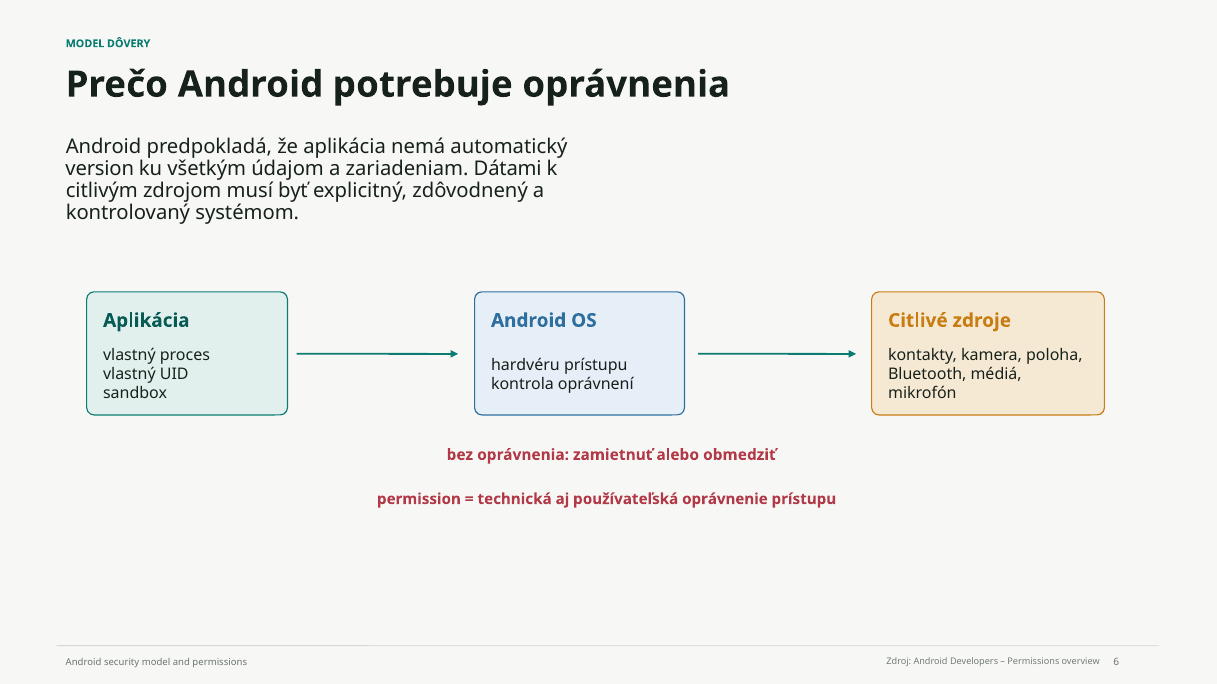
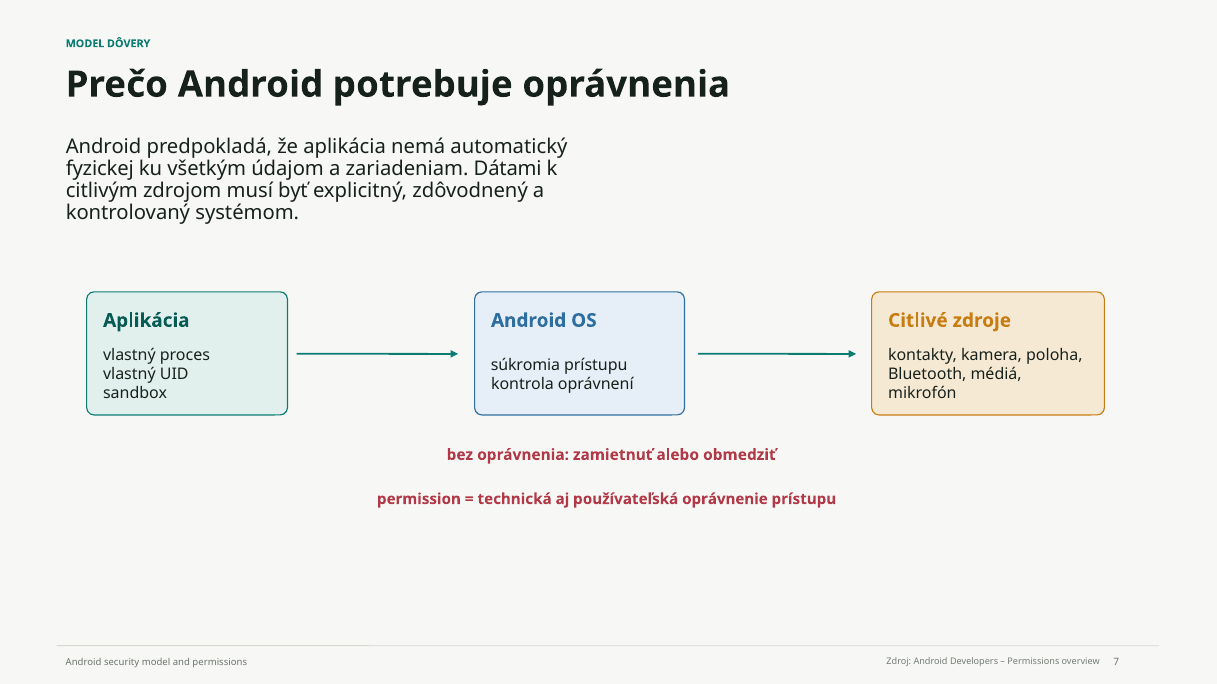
version: version -> fyzickej (100, 169)
hardvéru: hardvéru -> súkromia (525, 365)
6: 6 -> 7 (1116, 663)
